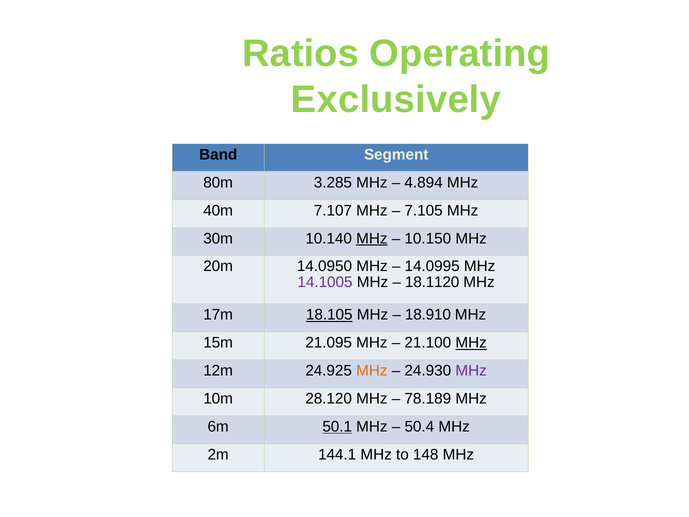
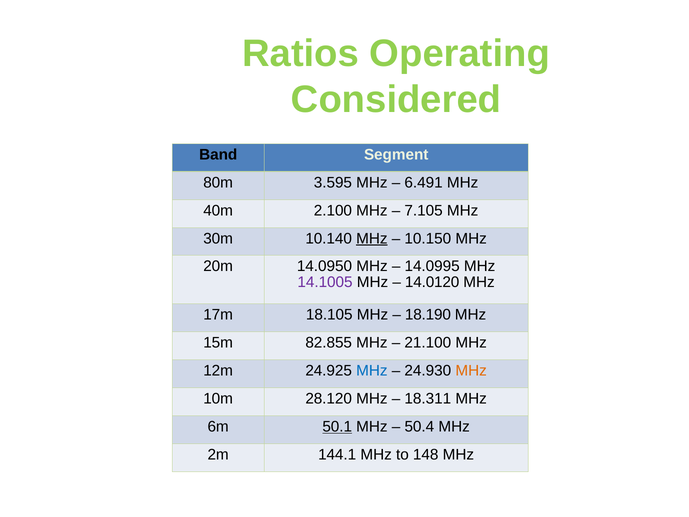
Exclusively: Exclusively -> Considered (396, 100)
3.285: 3.285 -> 3.595 (333, 183)
4.894: 4.894 -> 6.491 (424, 183)
7.107: 7.107 -> 2.100 (333, 210)
18.1120: 18.1120 -> 14.0120 (432, 282)
18.105 underline: present -> none (329, 315)
18.910: 18.910 -> 18.190 (428, 315)
21.095: 21.095 -> 82.855 (329, 343)
MHz underline: present -> none (471, 343)
MHz colour: orange -> blue (372, 371)
MHz colour: purple -> orange (471, 371)
78.189: 78.189 -> 18.311 (428, 398)
